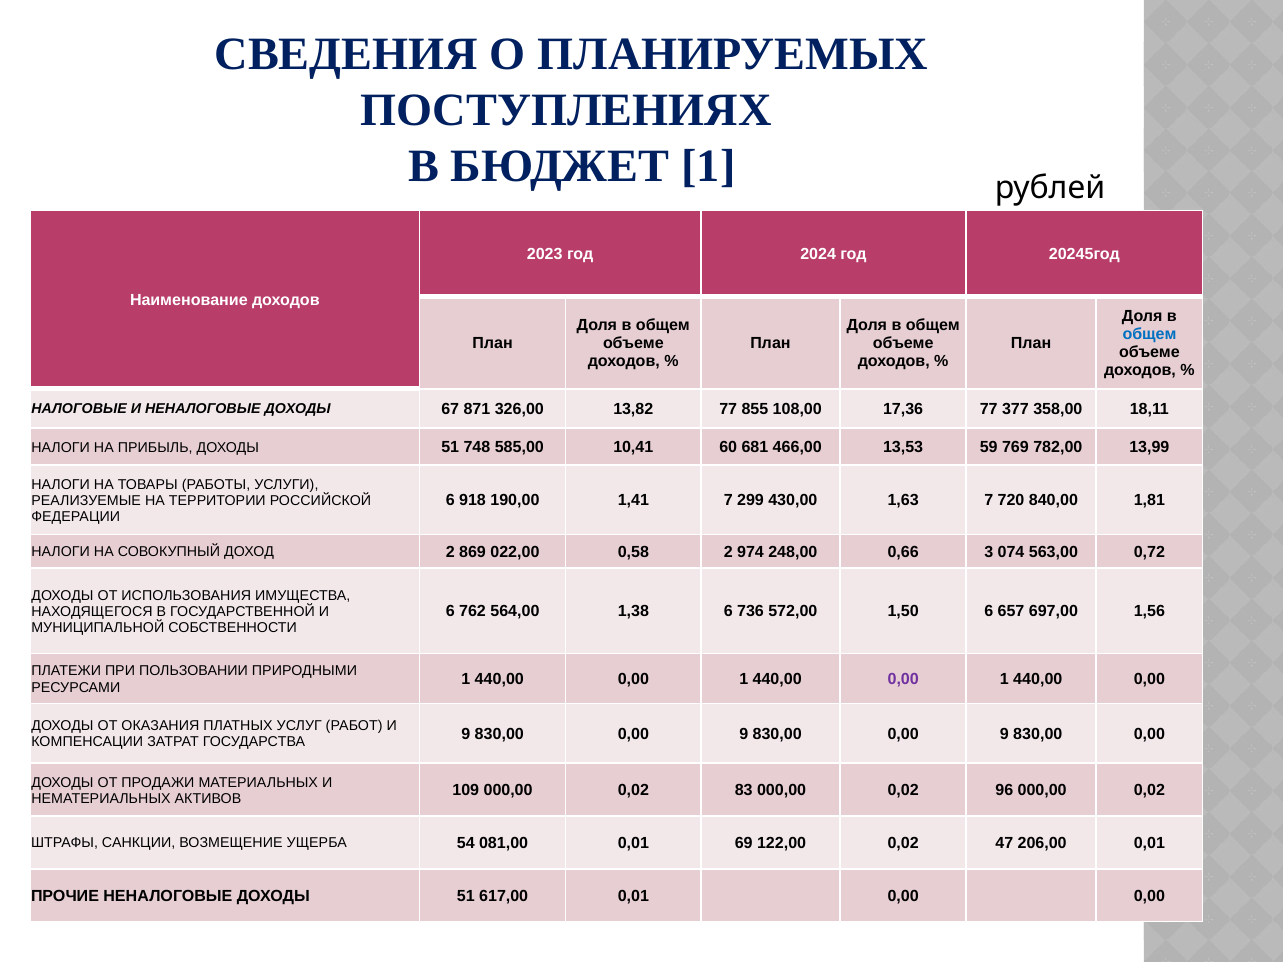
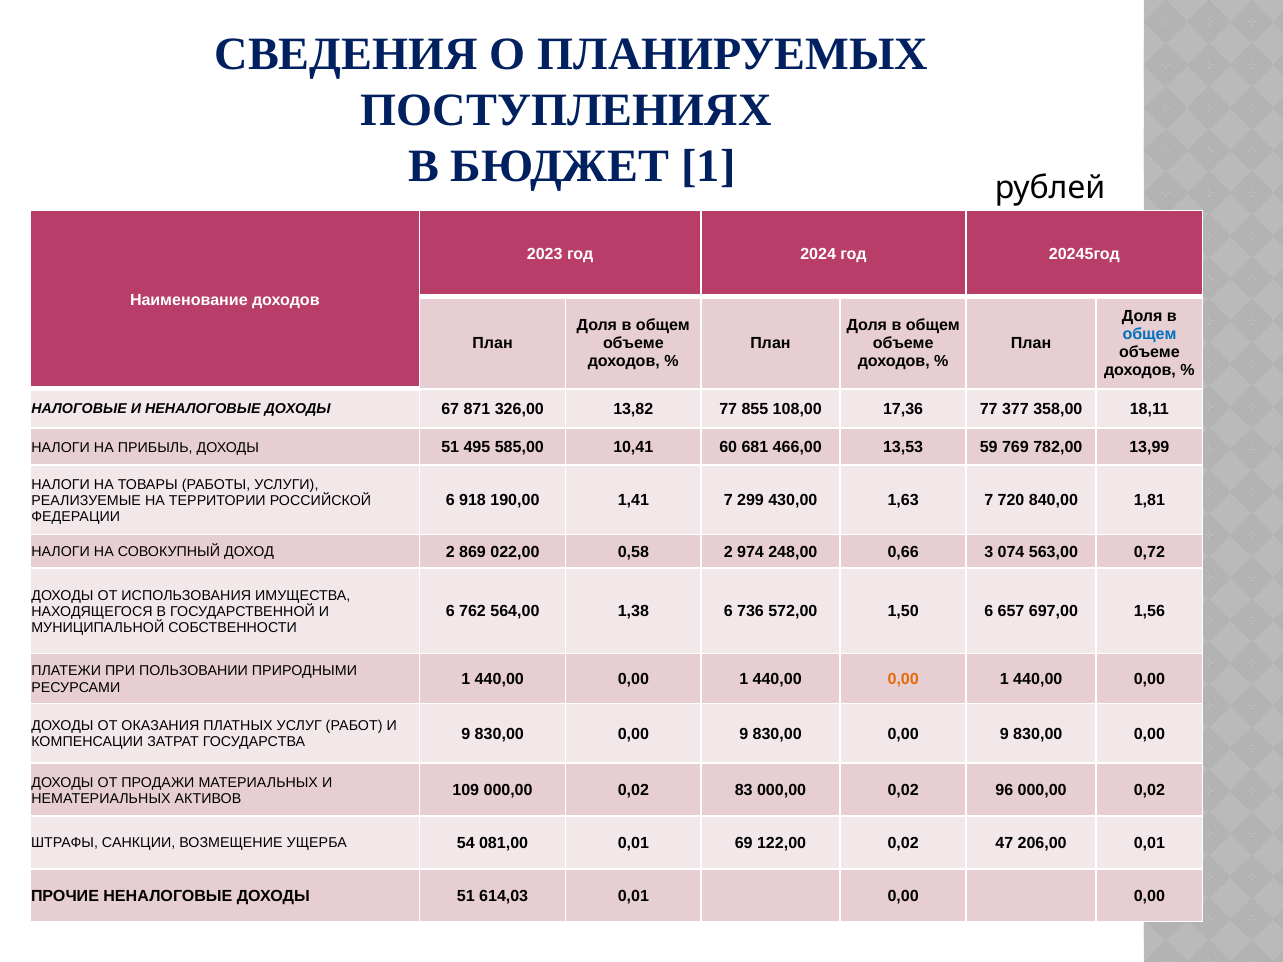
748: 748 -> 495 (477, 447)
0,00 colour: purple -> orange (903, 679)
617,00: 617,00 -> 614,03 (504, 896)
